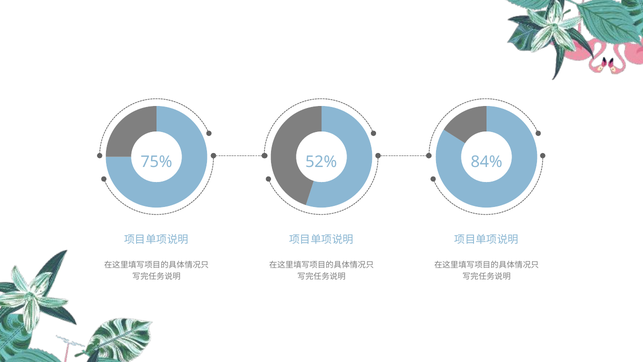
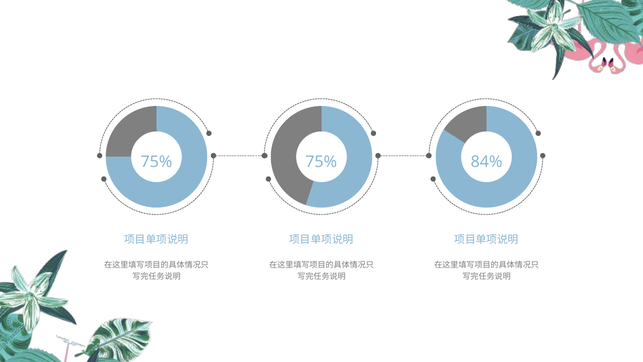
75% 52%: 52% -> 75% (321, 162)
